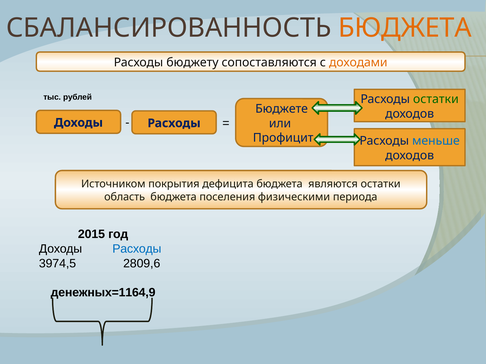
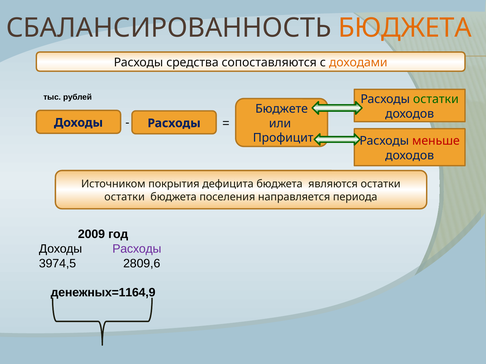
бюджету: бюджету -> средства (192, 63)
меньше colour: blue -> red (436, 141)
область: область -> остатки (125, 197)
физическими: физическими -> направляется (294, 197)
2015: 2015 -> 2009 (91, 235)
Расходы colour: blue -> purple (137, 249)
